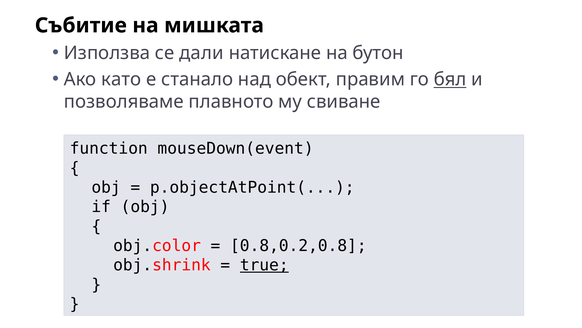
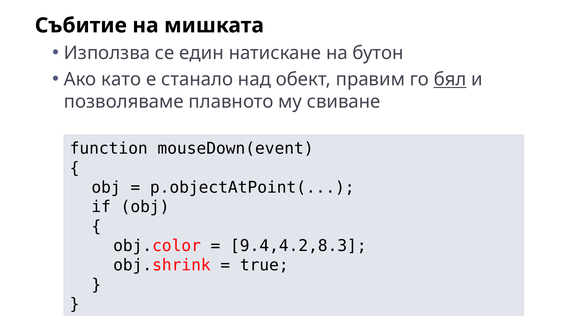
дали: дали -> един (201, 53)
0.8,0.2,0.8: 0.8,0.2,0.8 -> 9.4,4.2,8.3 (298, 245)
true underline: present -> none (264, 265)
